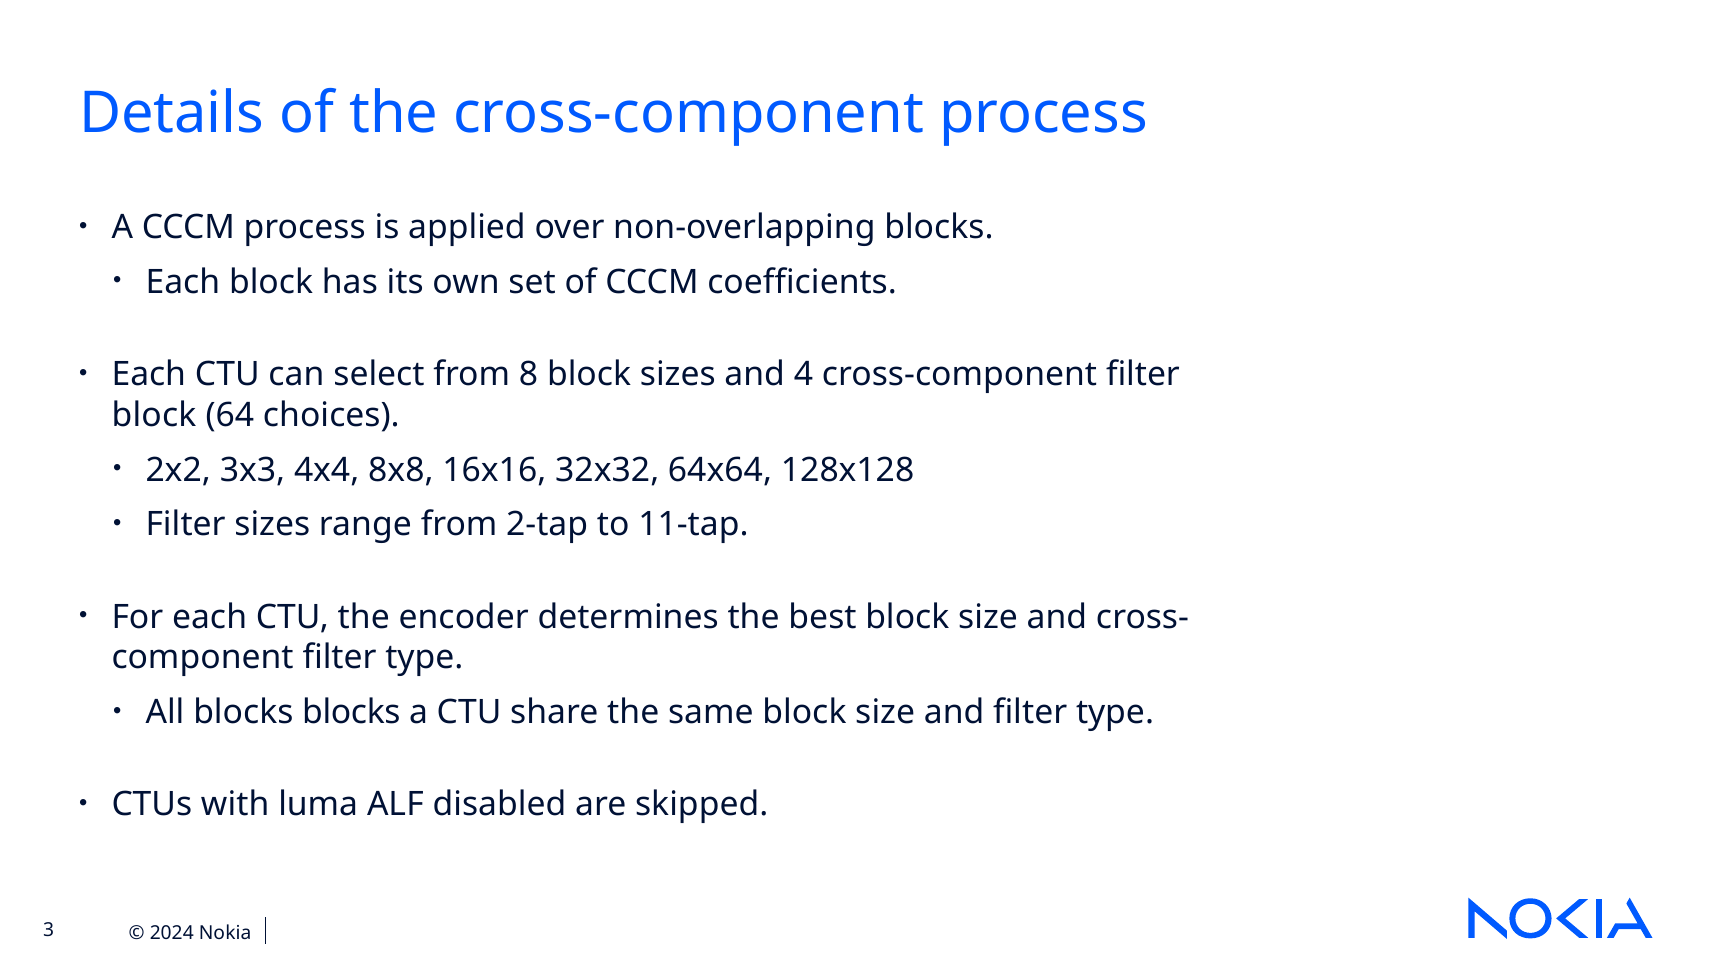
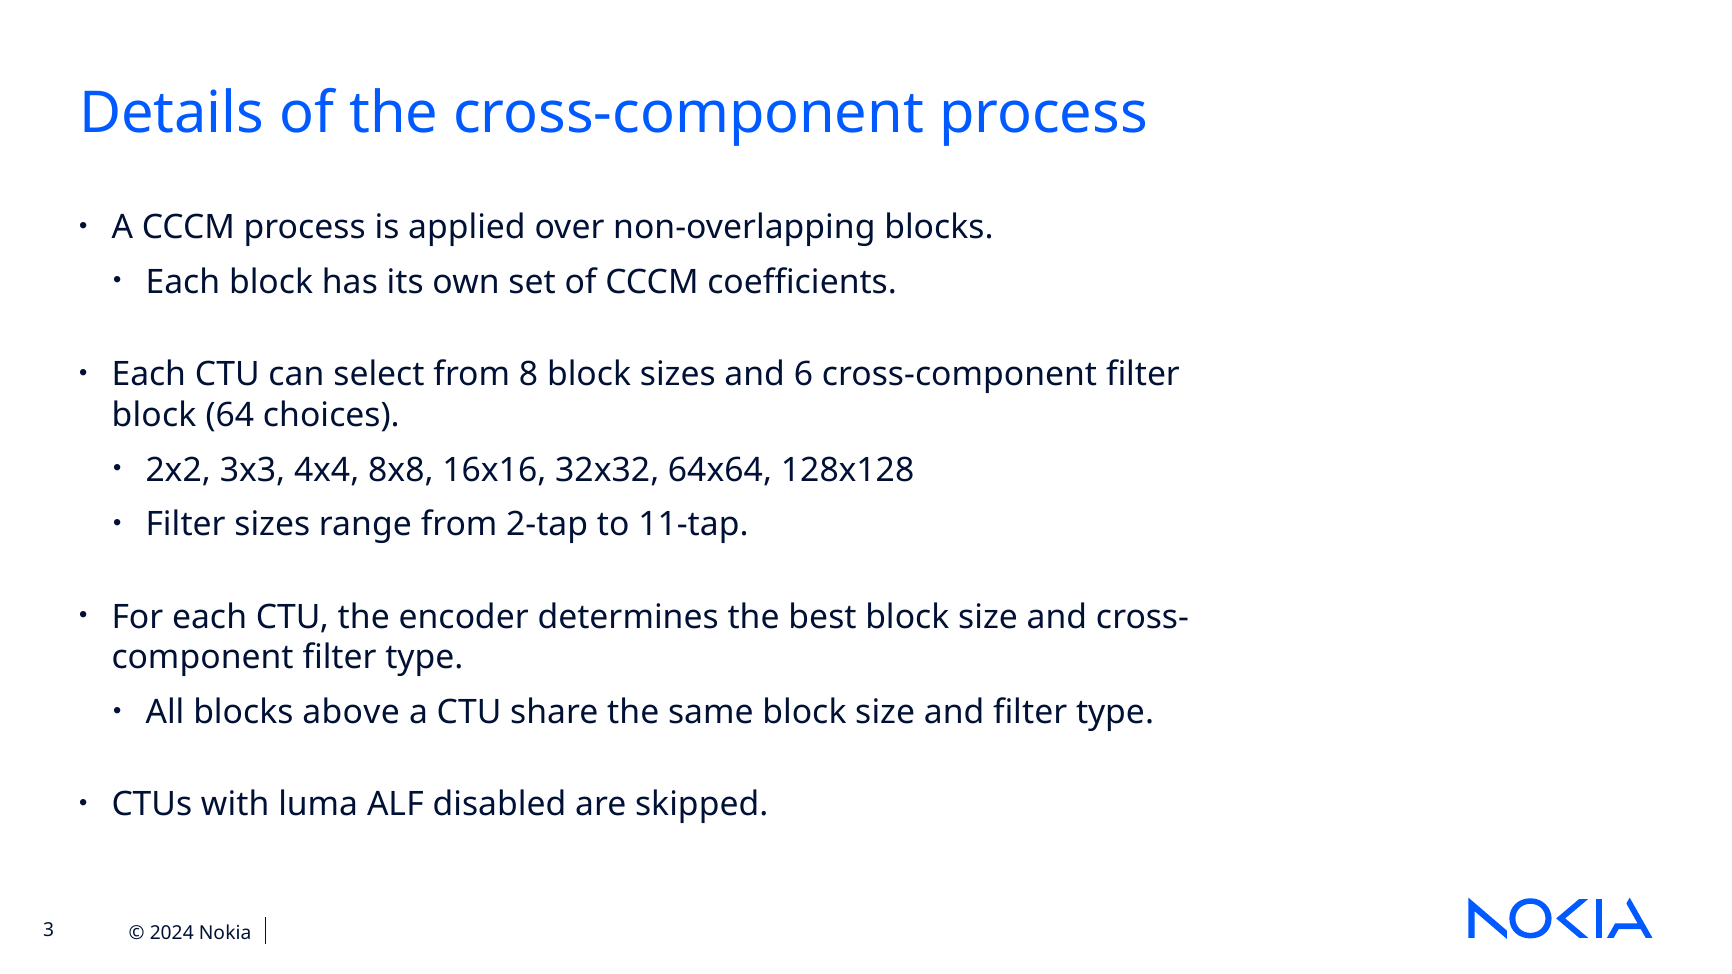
4: 4 -> 6 (804, 375)
blocks blocks: blocks -> above (351, 713)
